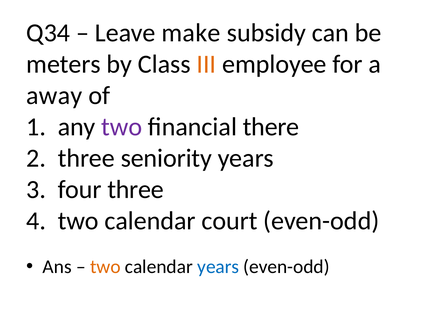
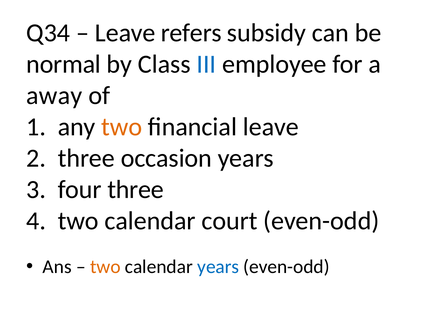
make: make -> refers (191, 33)
meters: meters -> normal (64, 64)
III colour: orange -> blue (206, 64)
two colour: purple -> orange (122, 127)
financial there: there -> leave (271, 127)
seniority: seniority -> occasion (166, 158)
